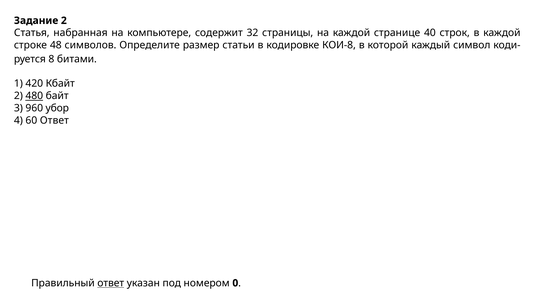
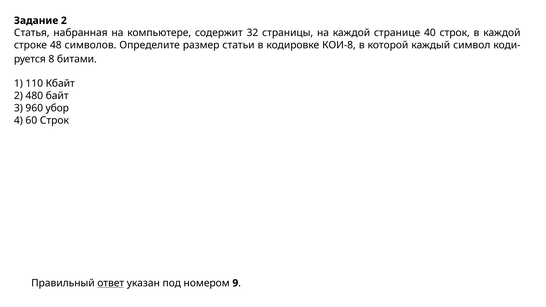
420: 420 -> 110 (34, 84)
480 underline: present -> none (34, 96)
60 Ответ: Ответ -> Строк (54, 120)
0: 0 -> 9 (235, 283)
